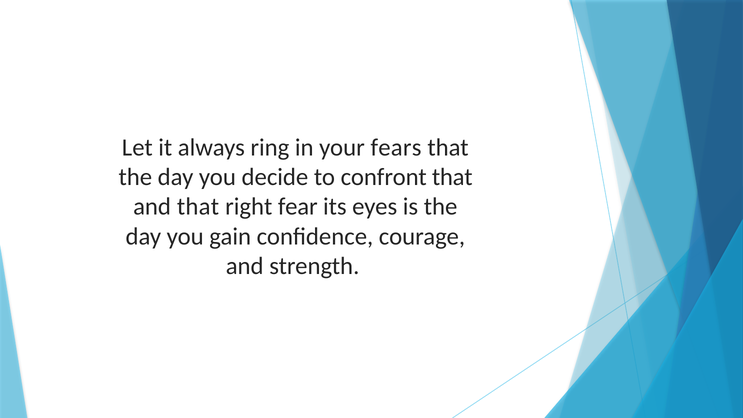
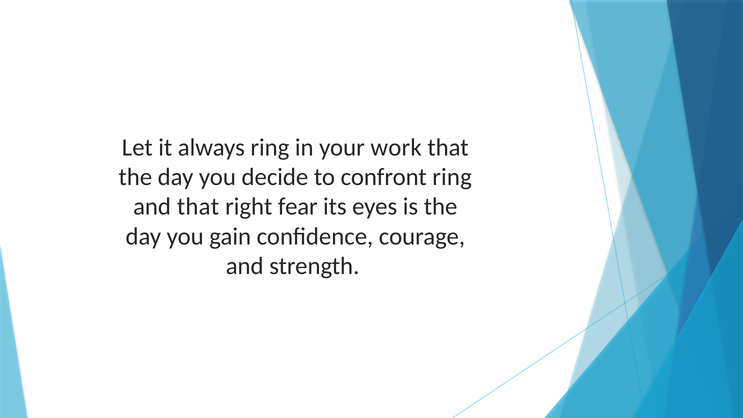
fears: fears -> work (396, 147)
confront that: that -> ring (452, 177)
